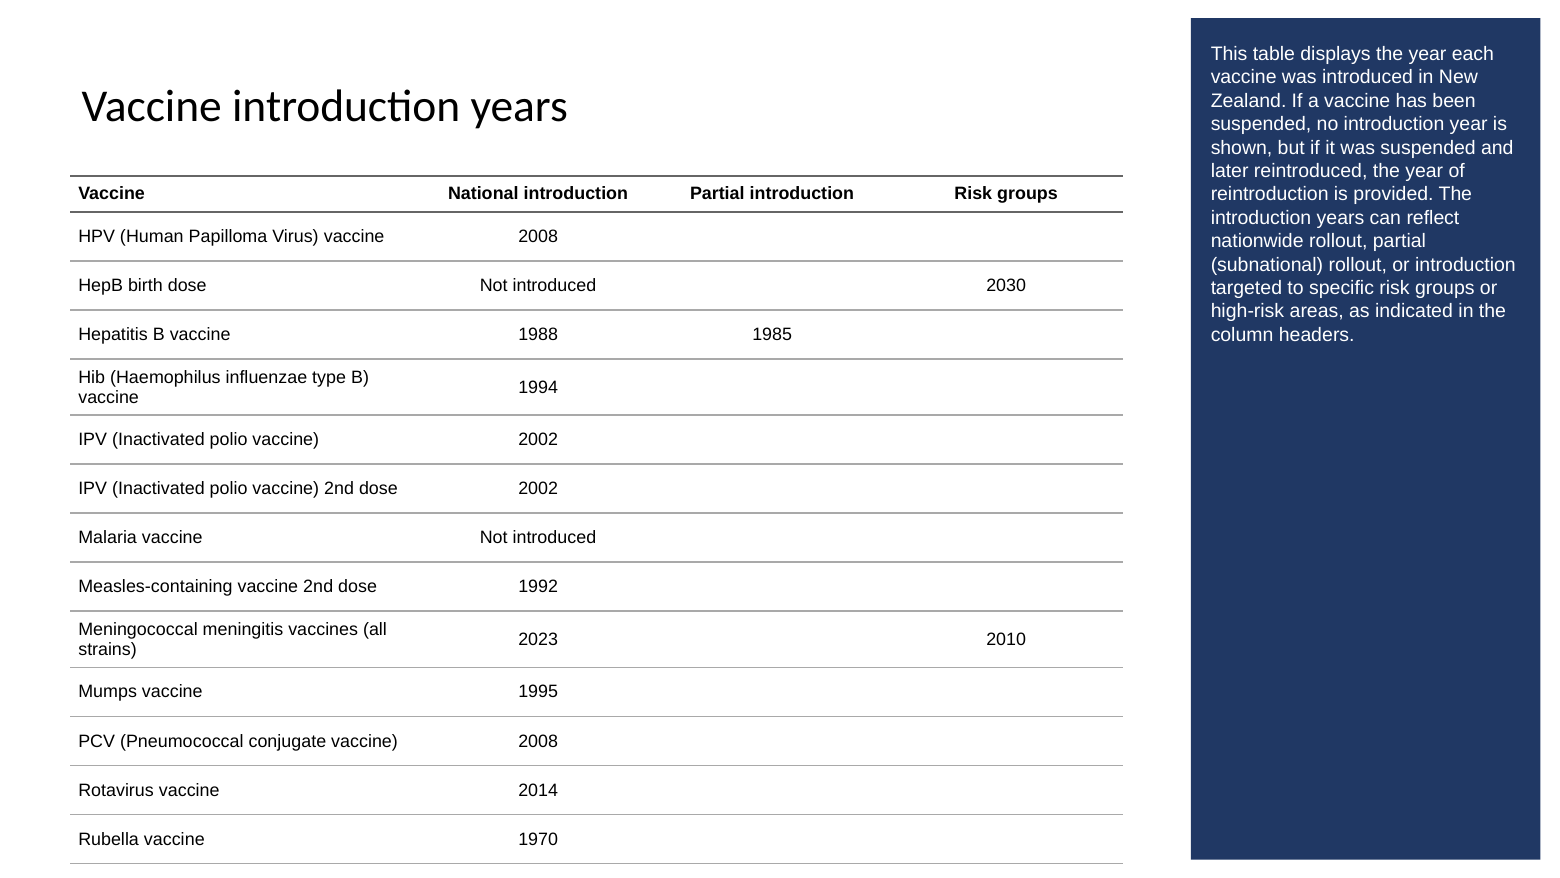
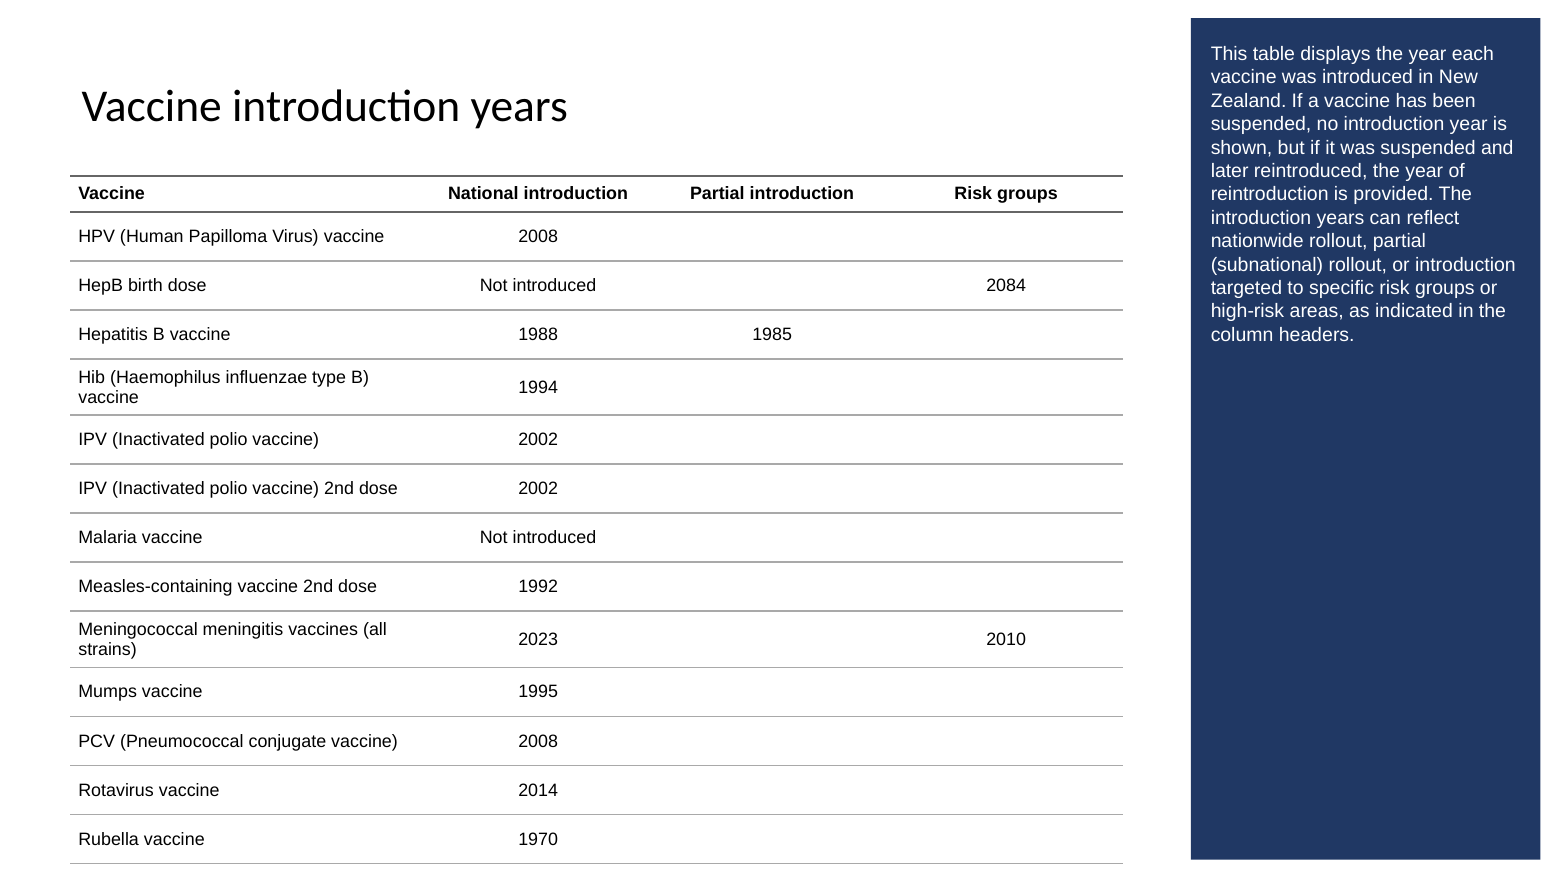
2030: 2030 -> 2084 (1006, 285)
